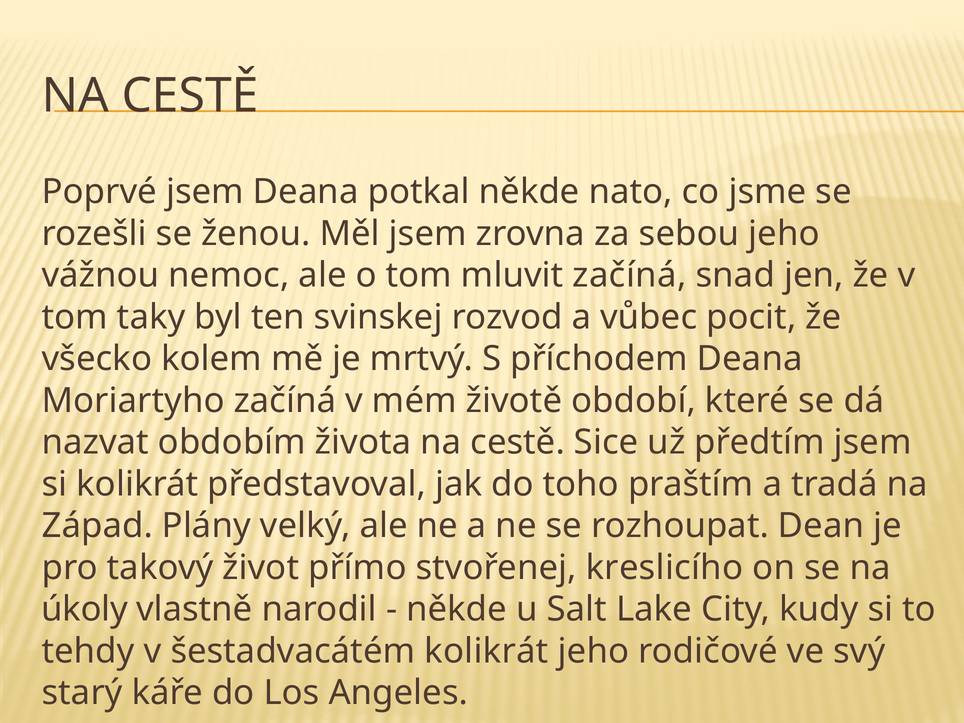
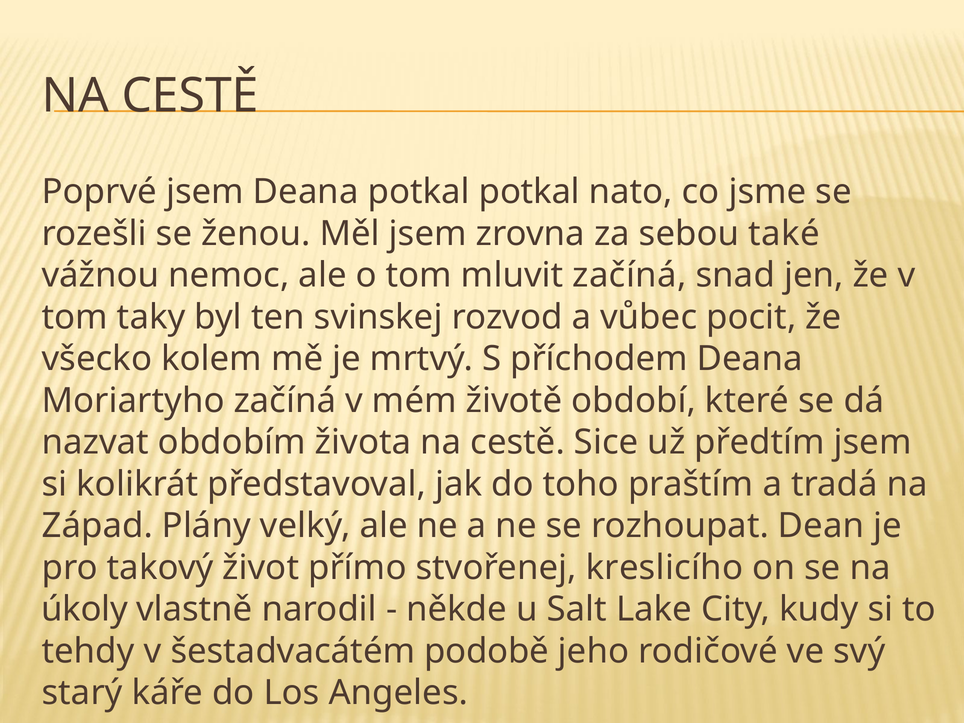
potkal někde: někde -> potkal (529, 192)
sebou jeho: jeho -> také (784, 234)
šestadvacátém kolikrát: kolikrát -> podobě (487, 651)
